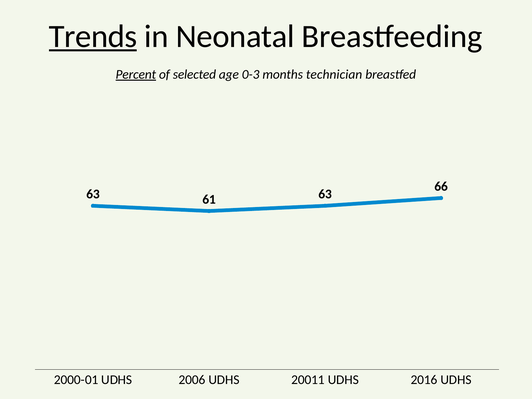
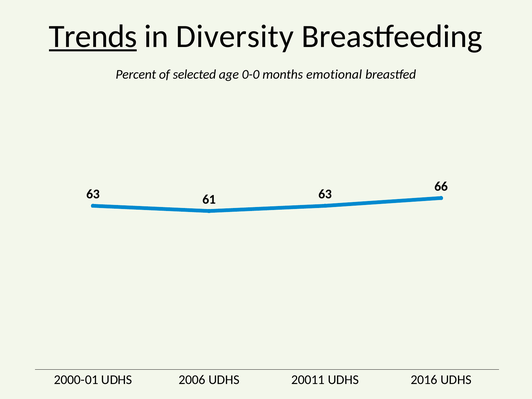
Neonatal: Neonatal -> Diversity (235, 36)
Percent underline: present -> none (136, 74)
0-3: 0-3 -> 0-0 (251, 74)
technician: technician -> emotional (334, 74)
